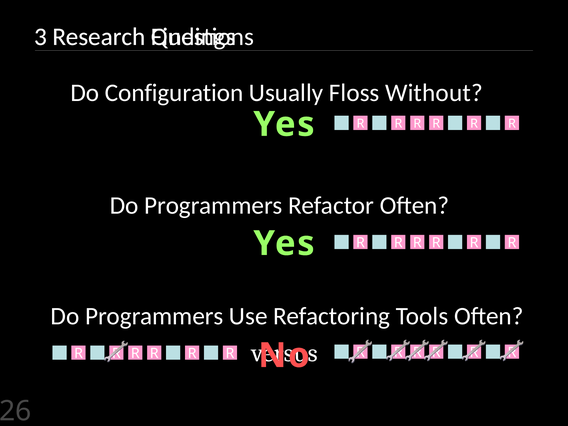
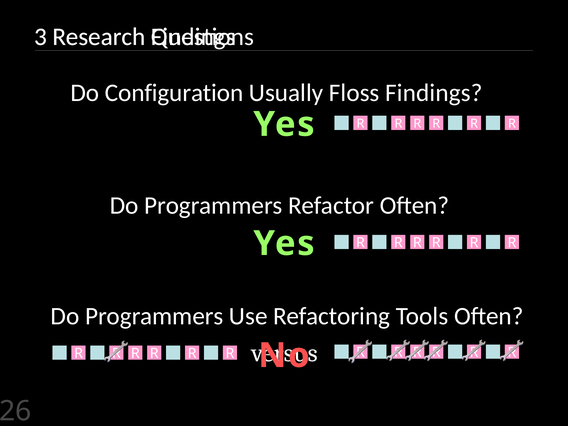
Floss Without: Without -> Findings (434, 93)
